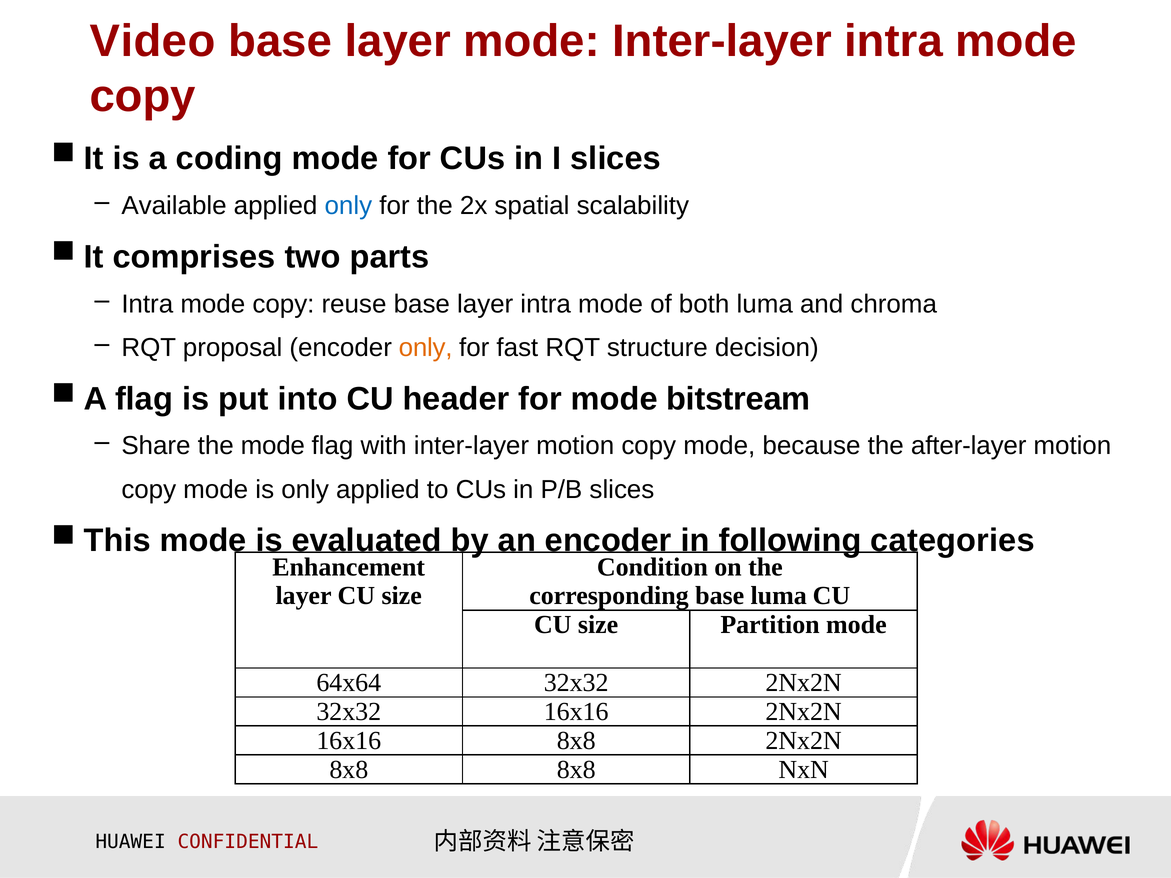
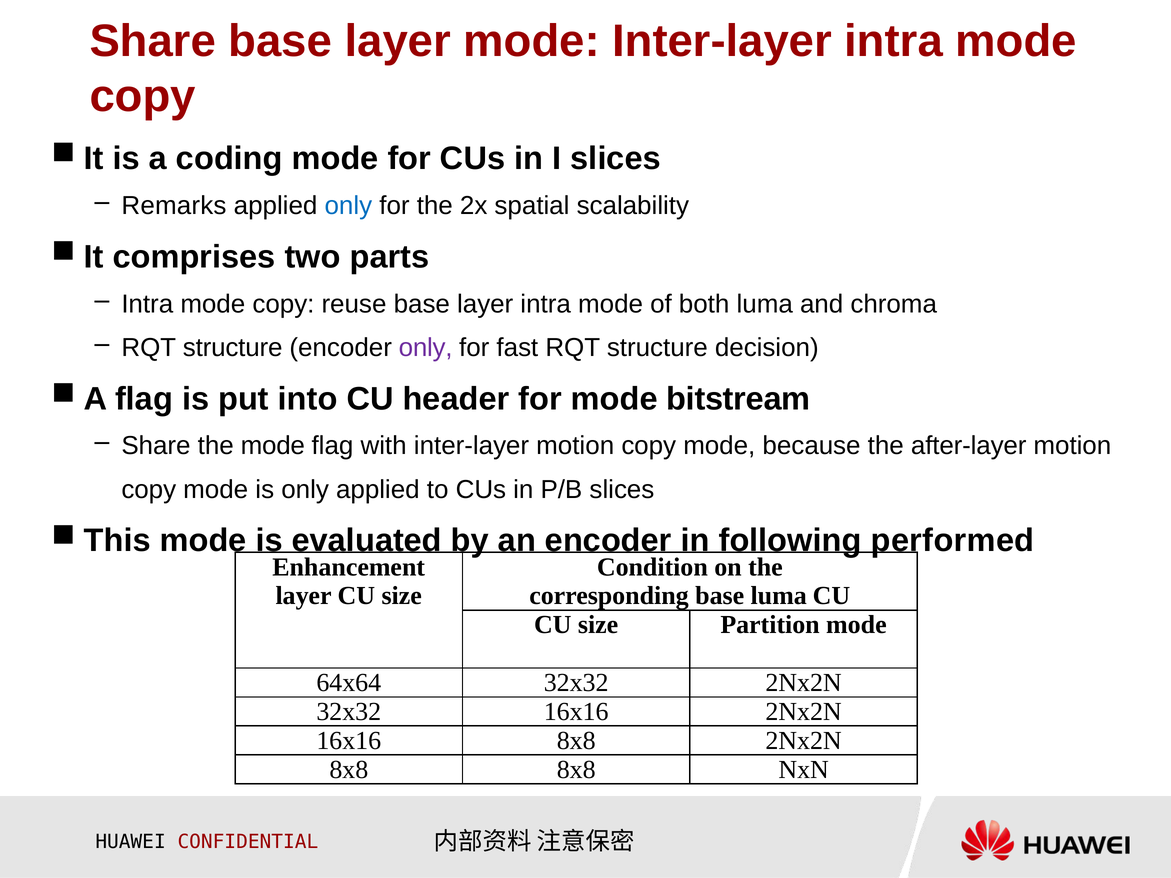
Video: Video -> Share (153, 41)
Available: Available -> Remarks (174, 206)
proposal: proposal -> structure (233, 348)
only colour: orange -> purple (426, 348)
categories: categories -> performed (953, 541)
